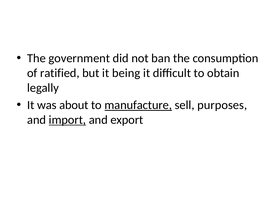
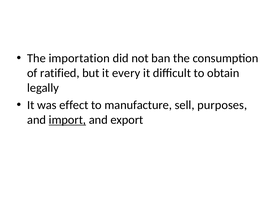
government: government -> importation (79, 58)
being: being -> every (126, 73)
about: about -> effect (74, 105)
manufacture underline: present -> none (138, 105)
